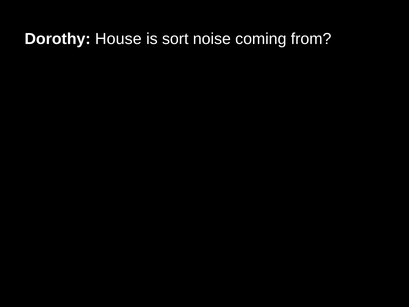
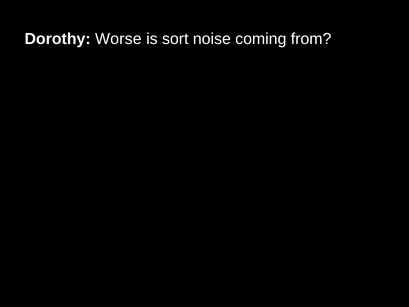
House: House -> Worse (118, 39)
